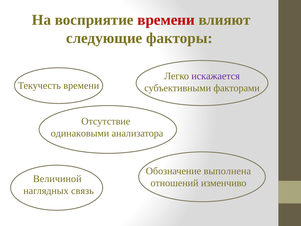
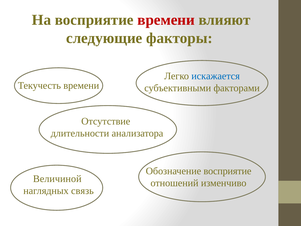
искажается colour: purple -> blue (216, 76)
одинаковыми: одинаковыми -> длительности (80, 133)
Обозначение выполнена: выполнена -> восприятие (227, 171)
